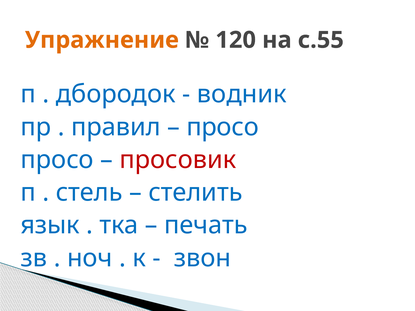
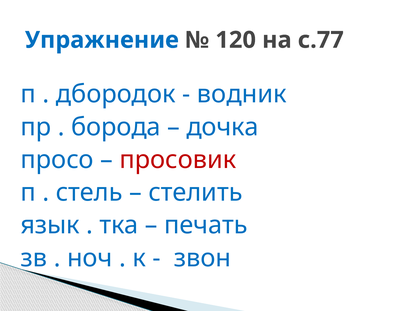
Упражнение colour: orange -> blue (102, 40)
с.55: с.55 -> с.77 (321, 40)
правил: правил -> борода (116, 127)
просо: просо -> дочка (223, 127)
